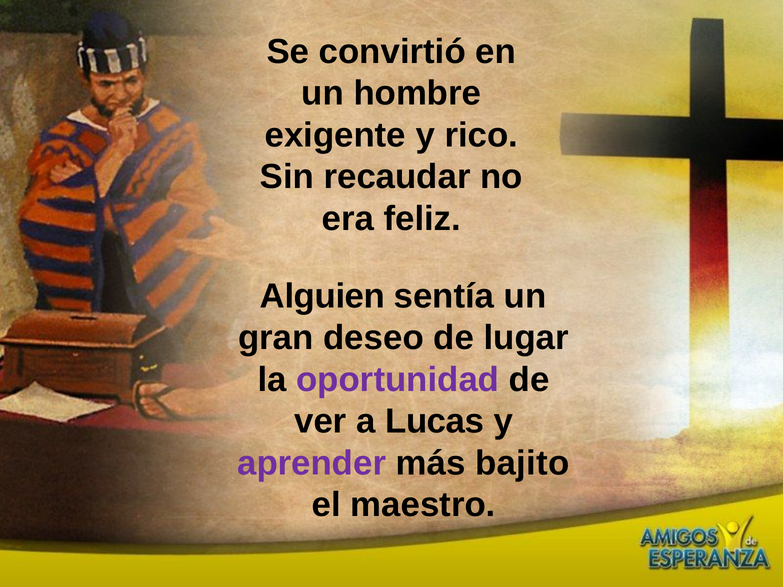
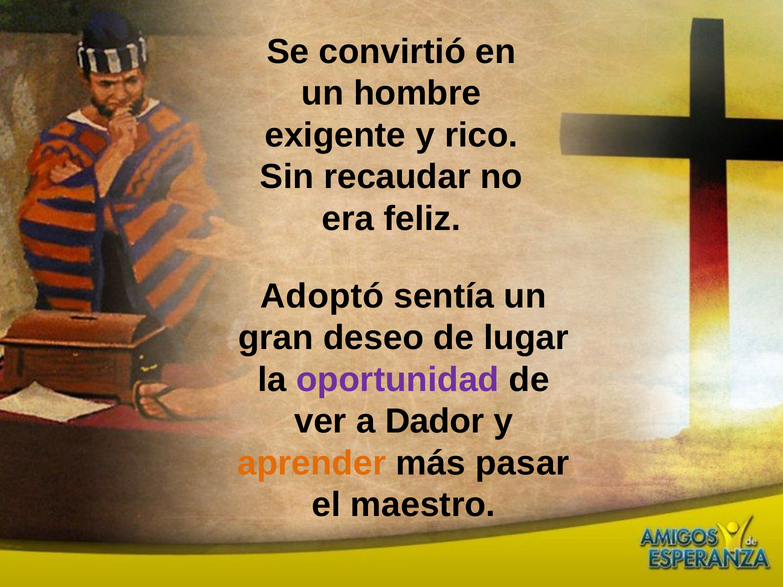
Alguien: Alguien -> Adoptó (322, 296)
Lucas: Lucas -> Dador (435, 422)
aprender colour: purple -> orange (312, 463)
bajito: bajito -> pasar (522, 463)
